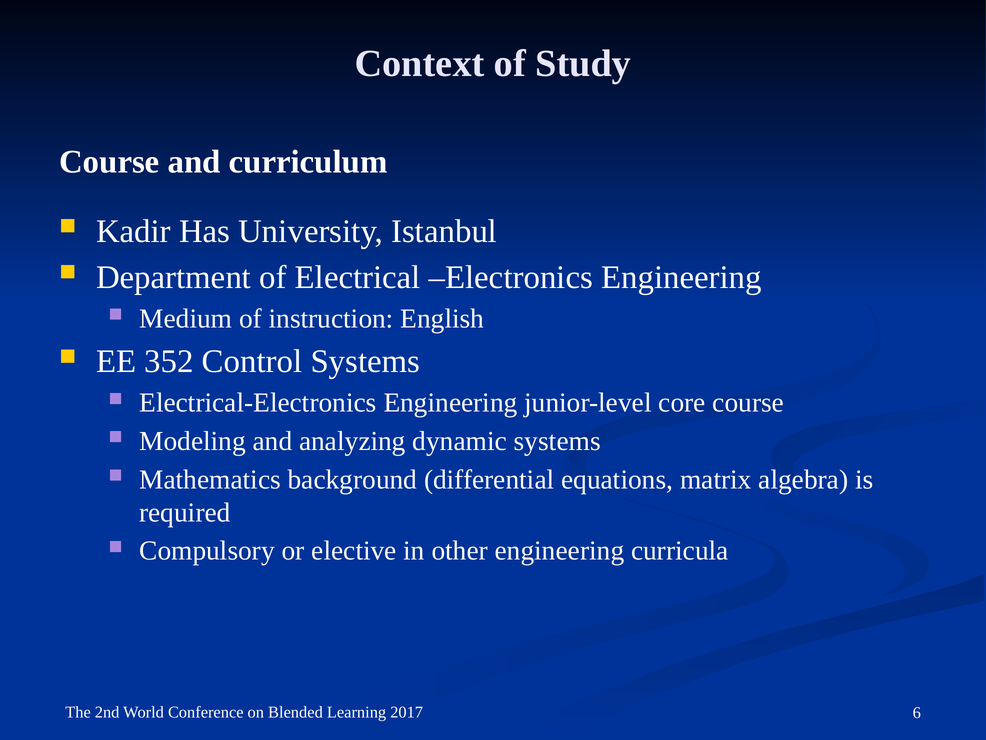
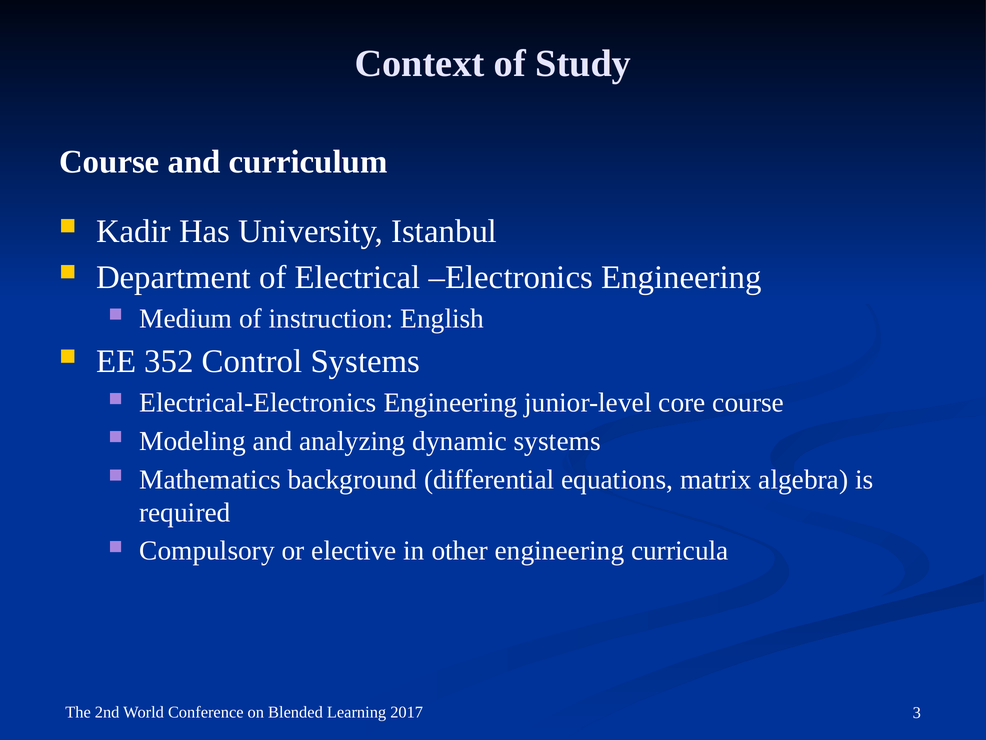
6: 6 -> 3 (917, 712)
